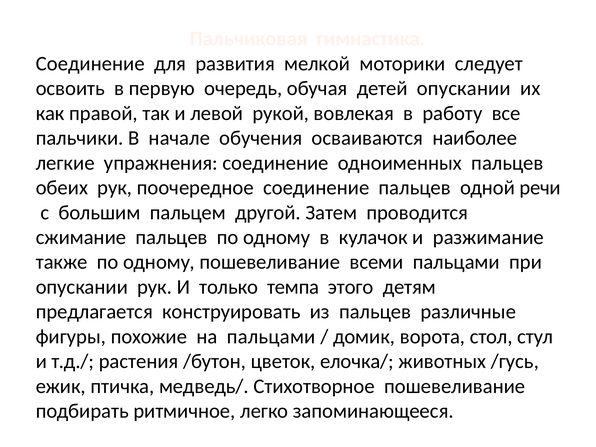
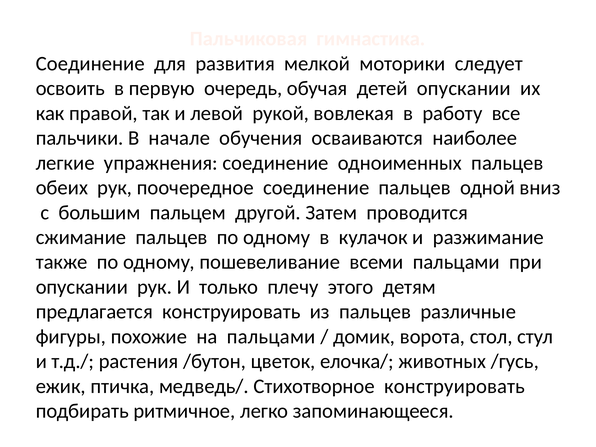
речи: речи -> вниз (540, 188)
темпа: темпа -> плечу (293, 287)
Стихотворное пошевеливание: пошевеливание -> конструировать (455, 386)
